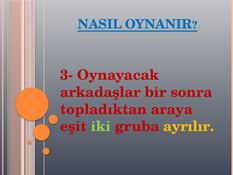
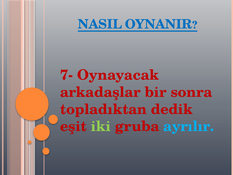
3-: 3- -> 7- (67, 75)
araya: araya -> dedik (172, 109)
ayrılır colour: yellow -> light blue (189, 126)
